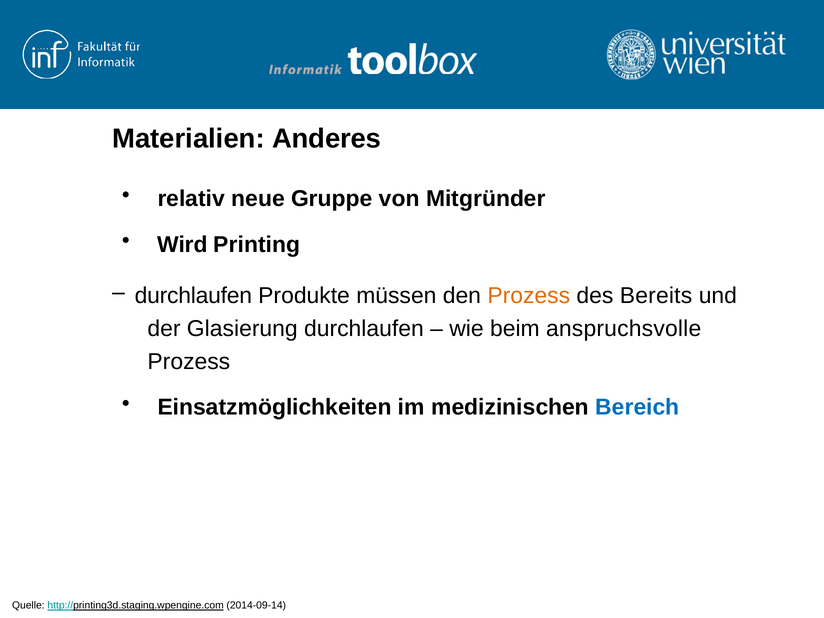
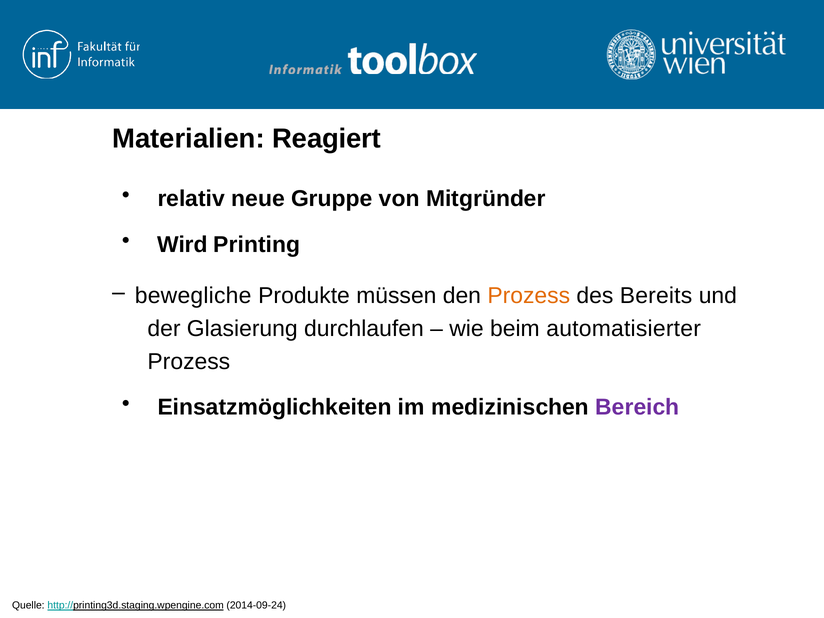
Anderes: Anderes -> Reagiert (327, 139)
durchlaufen: durchlaufen -> bewegliche (193, 296)
anspruchsvolle: anspruchsvolle -> automatisierter (624, 329)
Bereich colour: blue -> purple (637, 407)
2014-09-14: 2014-09-14 -> 2014-09-24 (256, 605)
